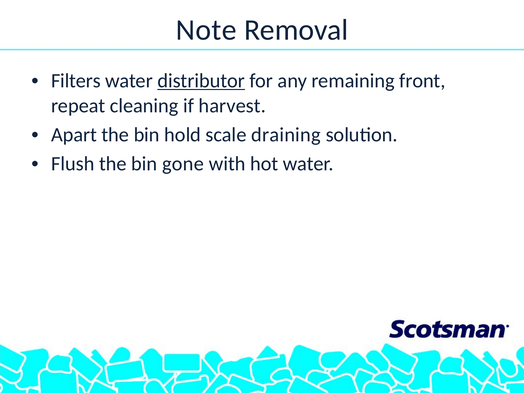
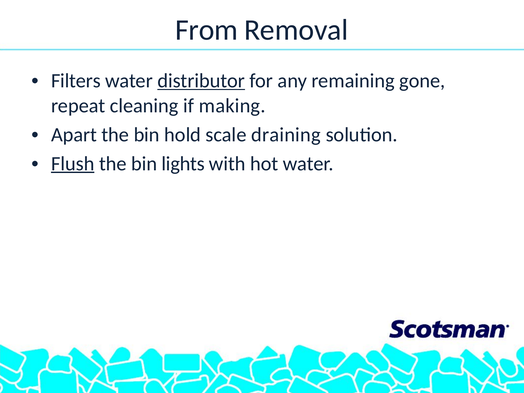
Note: Note -> From (207, 30)
front: front -> gone (422, 81)
harvest: harvest -> making (232, 106)
Flush underline: none -> present (73, 164)
gone: gone -> lights (183, 164)
